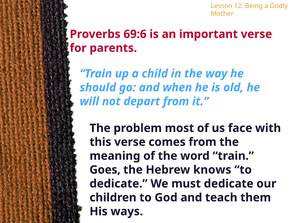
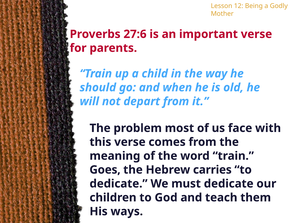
69:6: 69:6 -> 27:6 (135, 34)
knows: knows -> carries (212, 170)
